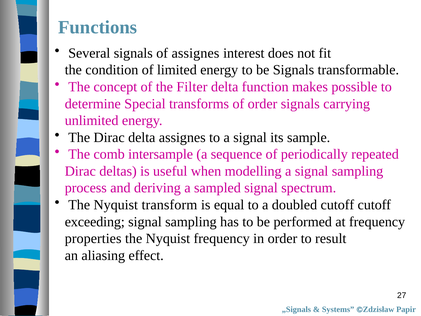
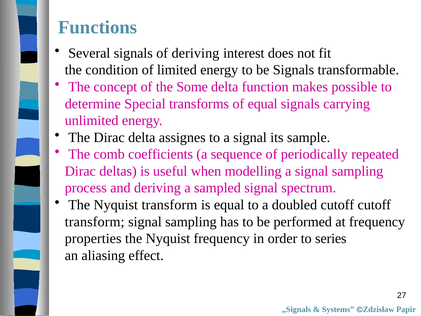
of assignes: assignes -> deriving (195, 53)
Filter: Filter -> Some (192, 87)
of order: order -> equal (263, 104)
intersample: intersample -> coefficients (161, 154)
exceeding: exceeding -> transform (95, 222)
result: result -> series (331, 238)
